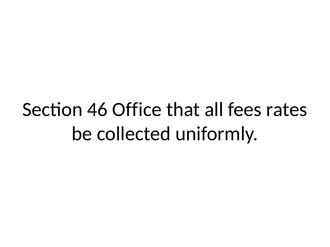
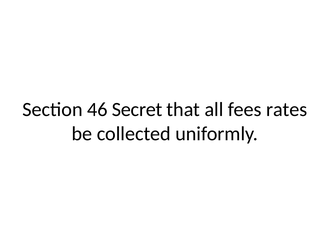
Office: Office -> Secret (137, 110)
